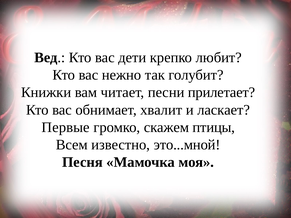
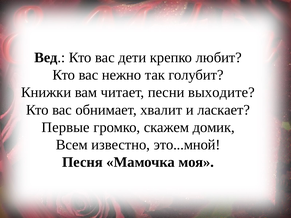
прилетает: прилетает -> выходите (221, 92)
птицы: птицы -> домик (214, 127)
